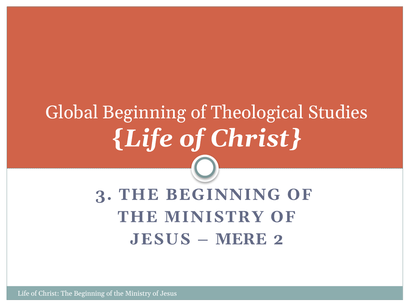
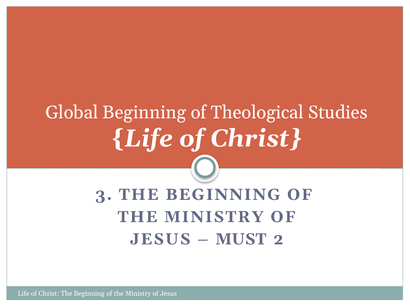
MERE: MERE -> MUST (241, 240)
